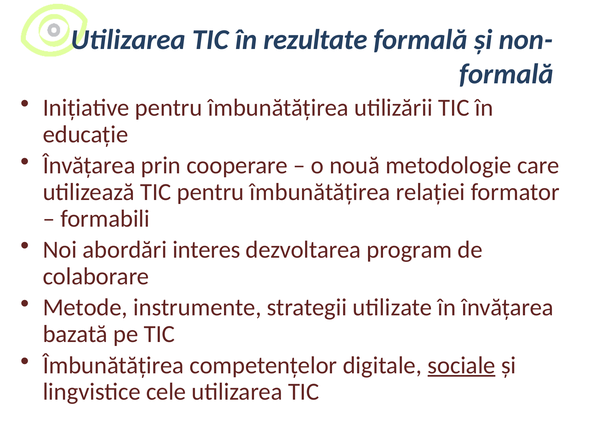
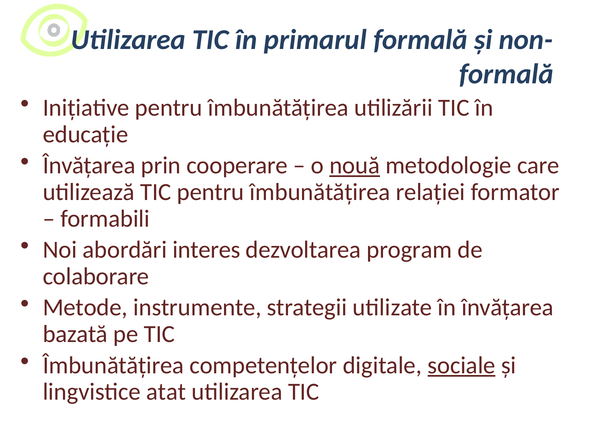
rezultate: rezultate -> primarul (315, 40)
nouă underline: none -> present (355, 165)
cele: cele -> atat (166, 392)
